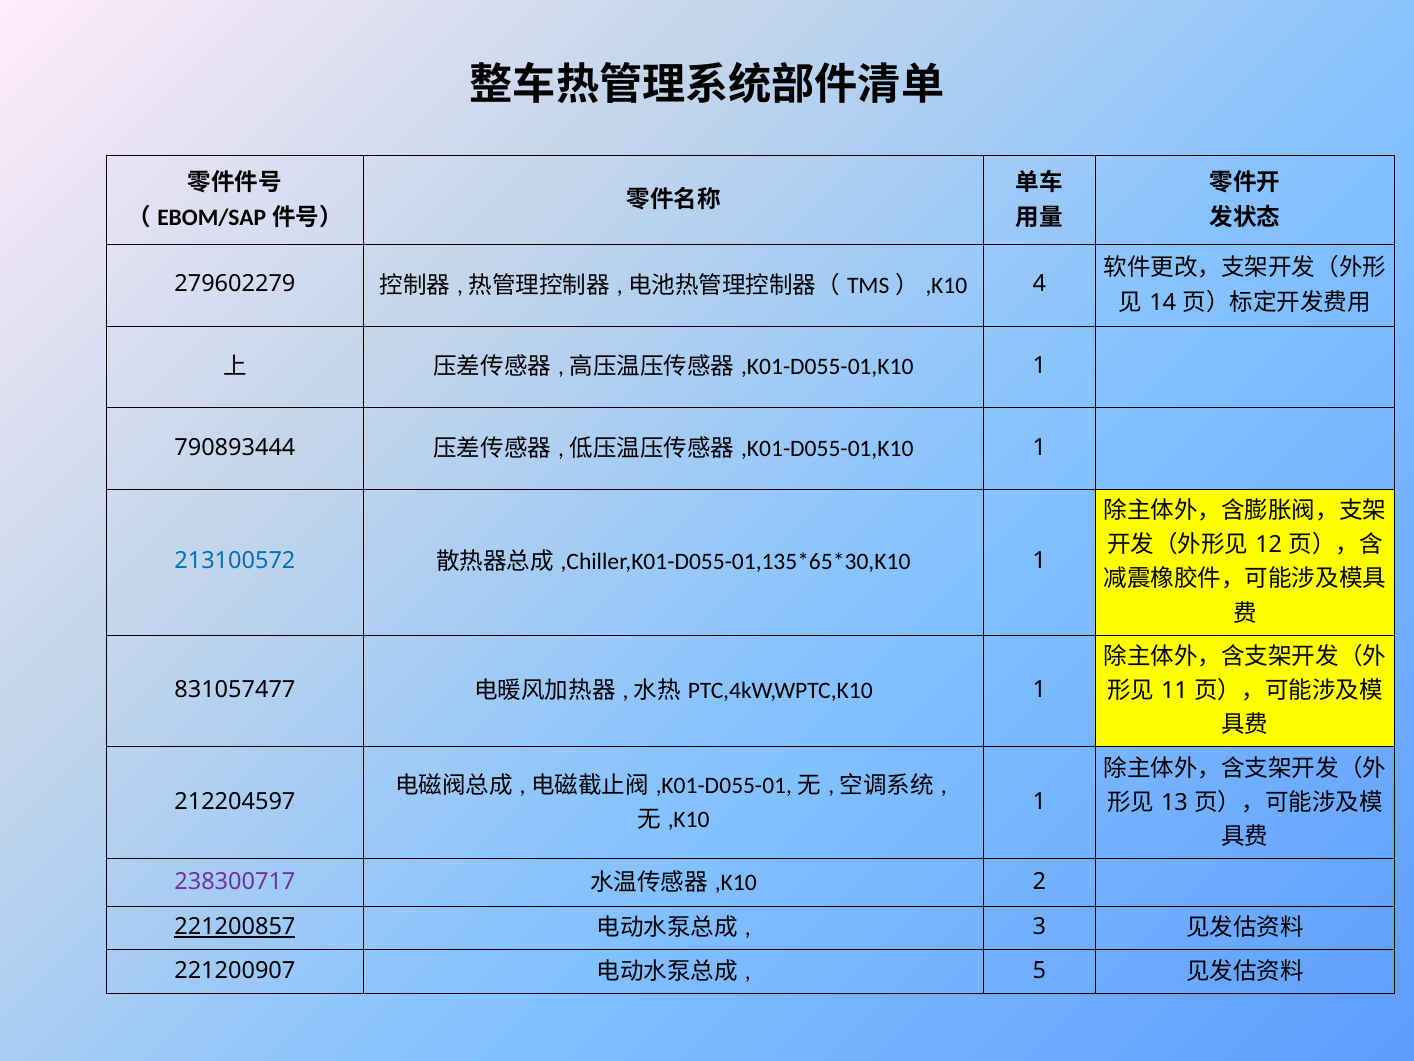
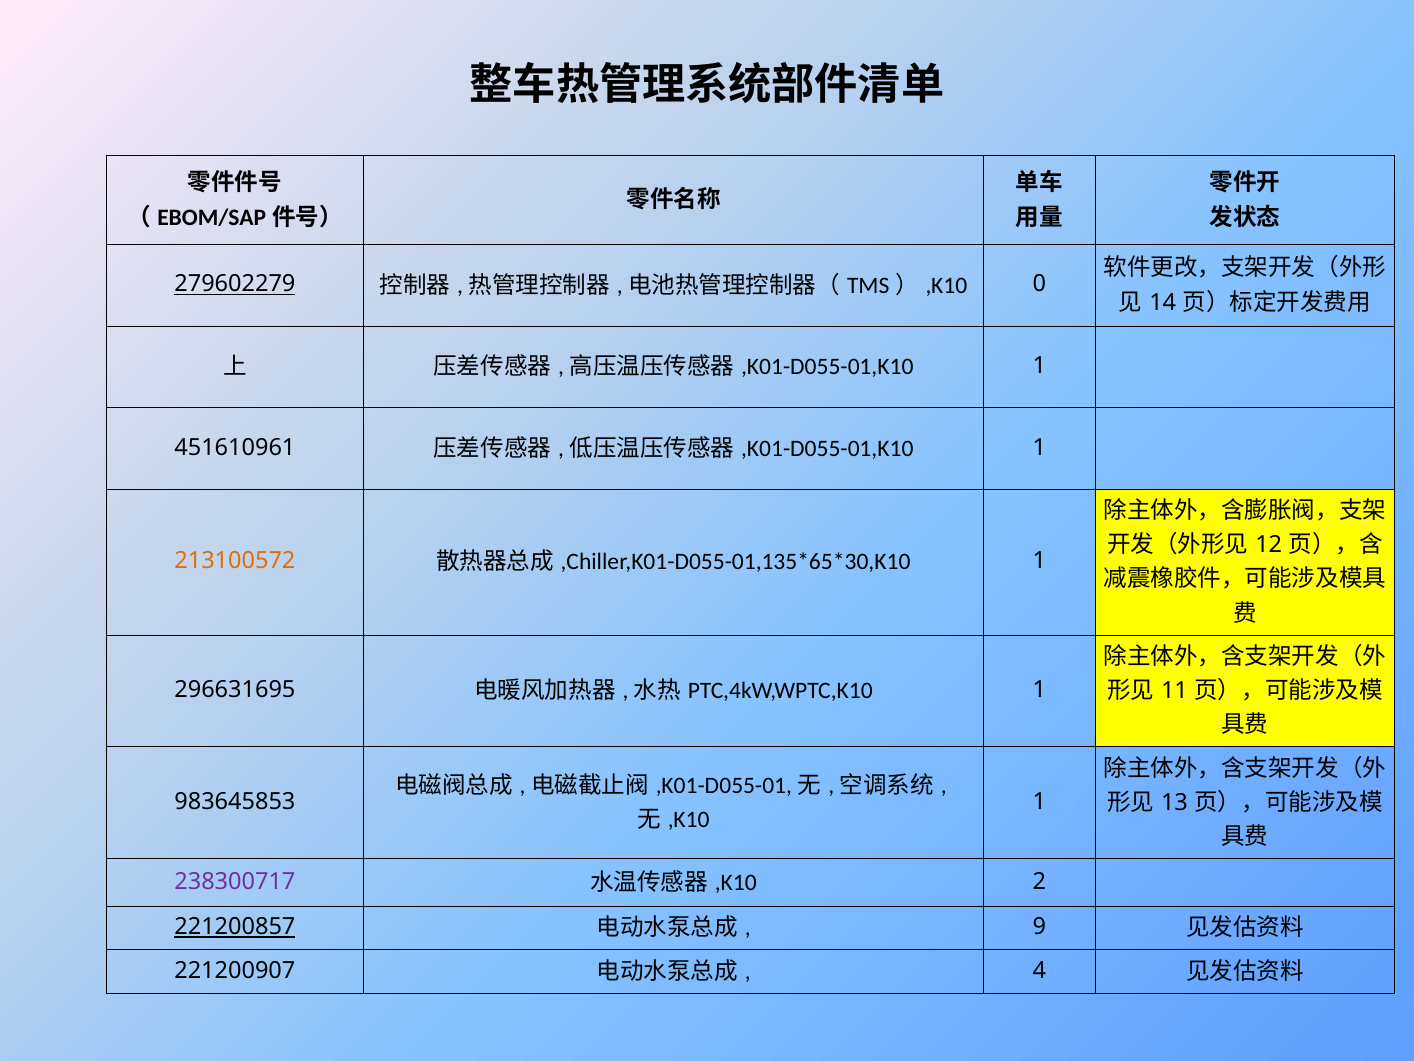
279602279 underline: none -> present (235, 284)
4: 4 -> 0 (1039, 284)
790893444: 790893444 -> 451610961 (235, 447)
213100572 colour: blue -> orange (235, 561)
831057477: 831057477 -> 296631695 (235, 689)
212204597: 212204597 -> 983645853 (235, 801)
3: 3 -> 9 (1039, 927)
5: 5 -> 4 (1039, 970)
